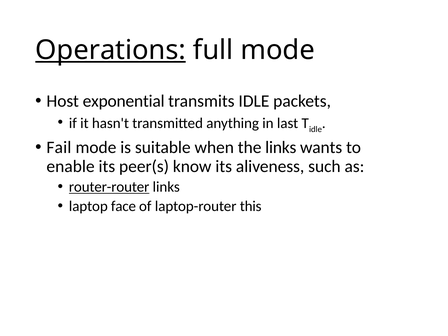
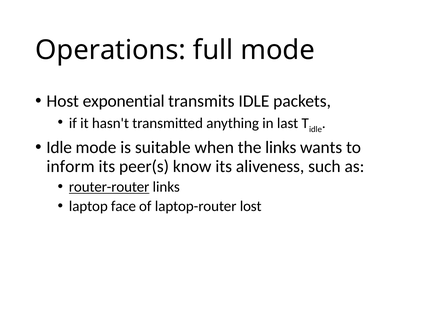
Operations underline: present -> none (111, 50)
Fail: Fail -> Idle (59, 147)
enable: enable -> inform (71, 166)
this: this -> lost (251, 206)
